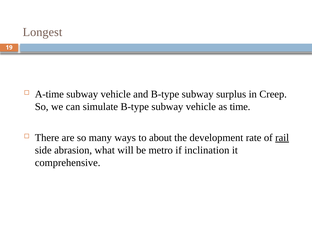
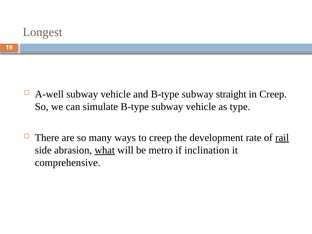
A-time: A-time -> A-well (49, 94)
surplus: surplus -> straight (231, 94)
time: time -> type (240, 107)
to about: about -> creep (160, 138)
what underline: none -> present (105, 150)
